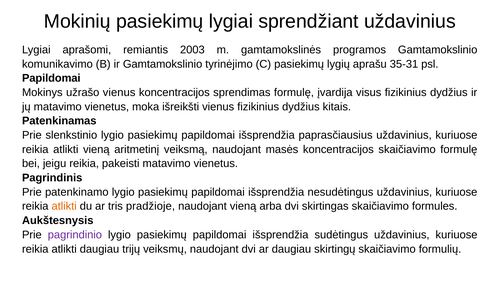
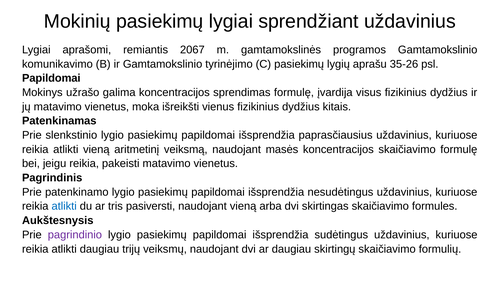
2003: 2003 -> 2067 (192, 50)
35-31: 35-31 -> 35-26 (404, 64)
užrašo vienus: vienus -> galima (119, 92)
atlikti colour: orange -> blue (64, 206)
pradžioje: pradžioje -> pasiversti (151, 206)
